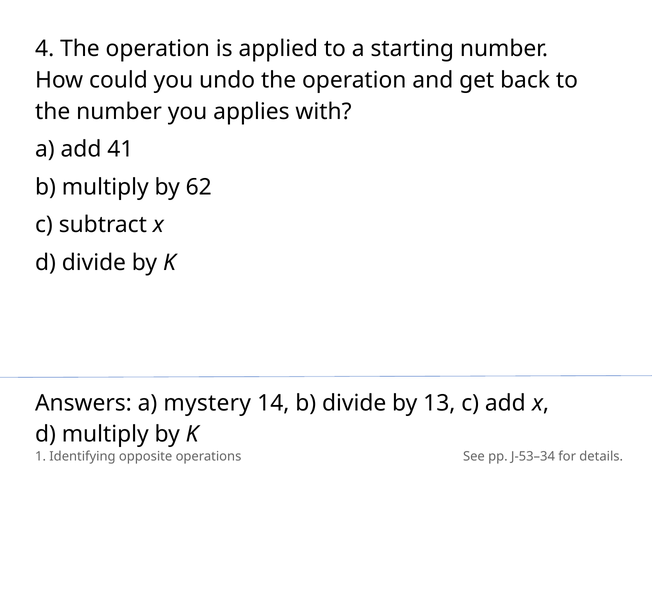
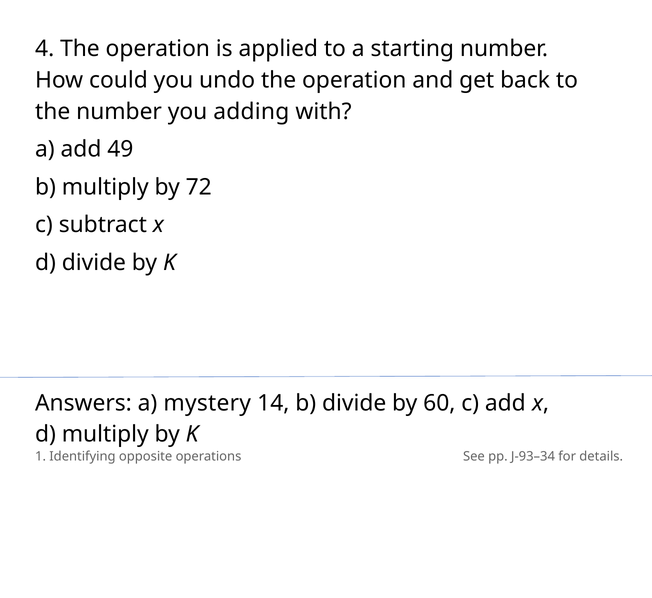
applies: applies -> adding (251, 111)
41: 41 -> 49 (120, 149)
62: 62 -> 72 (199, 187)
13: 13 -> 60 (439, 403)
J-53–34: J-53–34 -> J-93–34 (533, 456)
